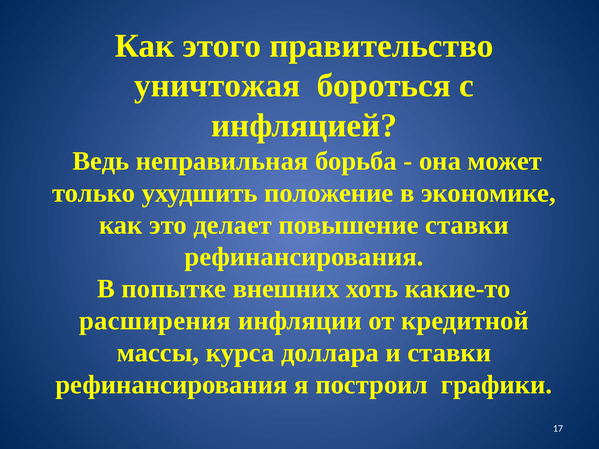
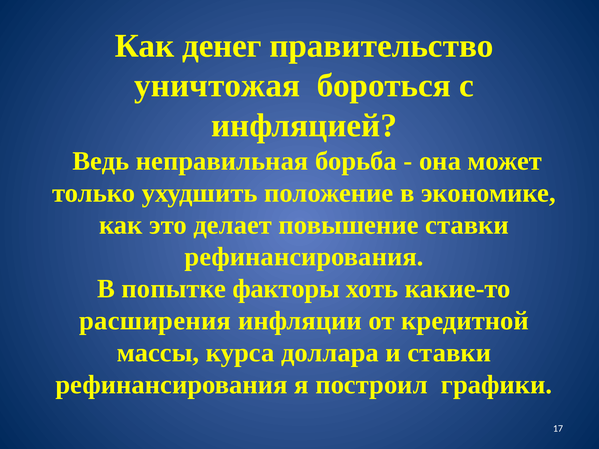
этого: этого -> денег (222, 46)
внешних: внешних -> факторы (286, 289)
